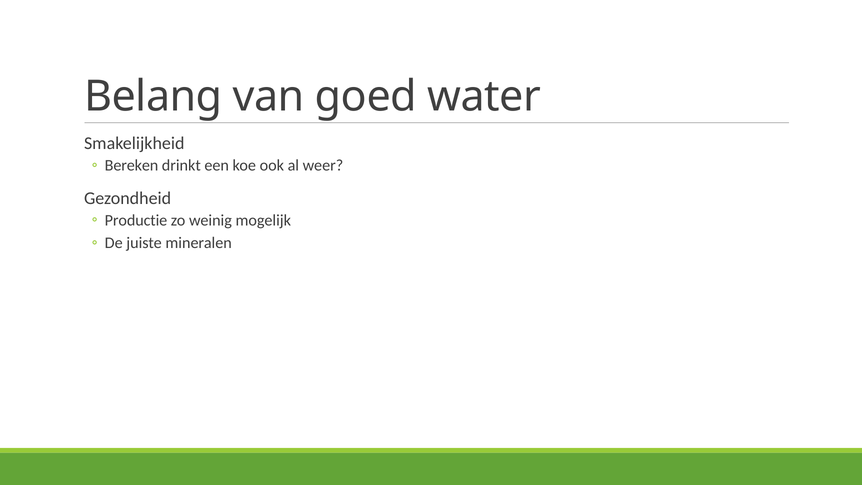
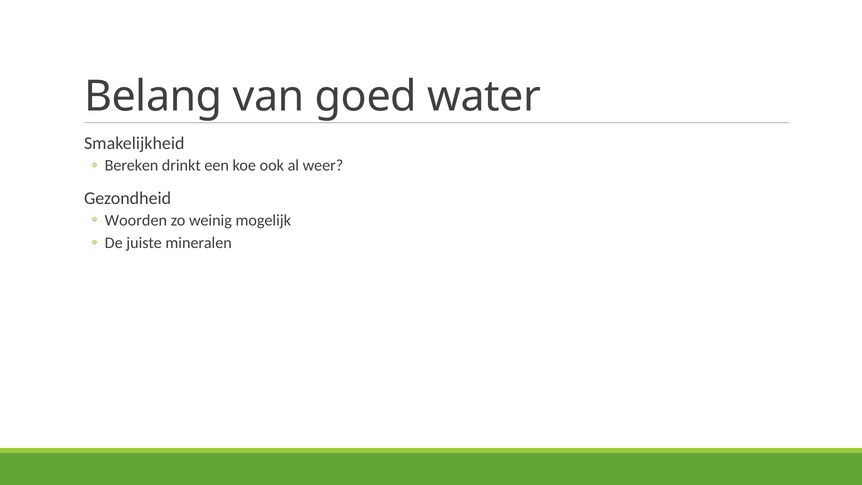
Productie: Productie -> Woorden (136, 220)
